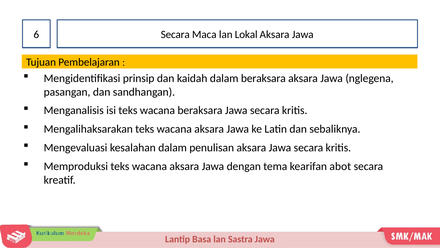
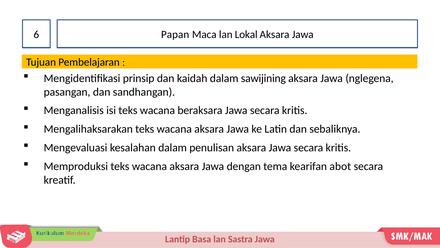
6 Secara: Secara -> Papan (175, 34)
dalam beraksara: beraksara -> sawijining (263, 78)
